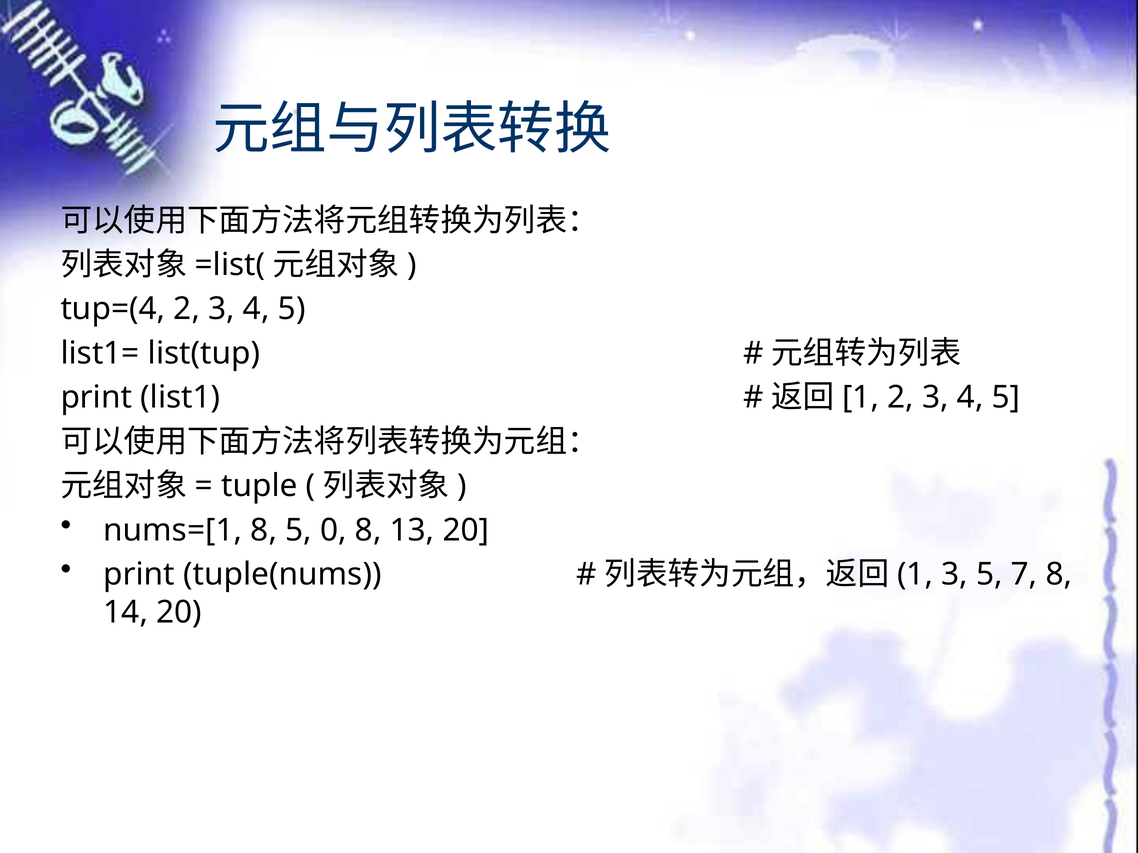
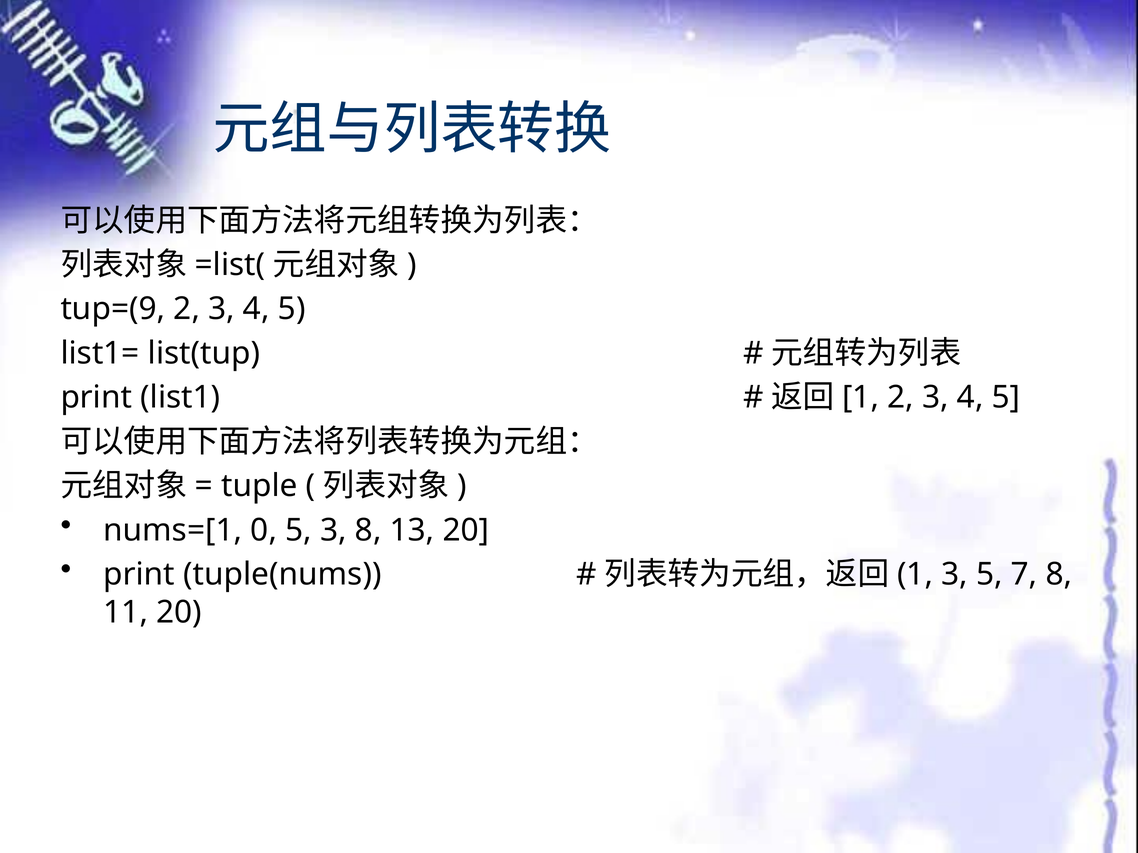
tup=(4: tup=(4 -> tup=(9 (113, 309)
nums=[1 8: 8 -> 0 (264, 531)
5 0: 0 -> 3 (333, 531)
14: 14 -> 11 (126, 613)
